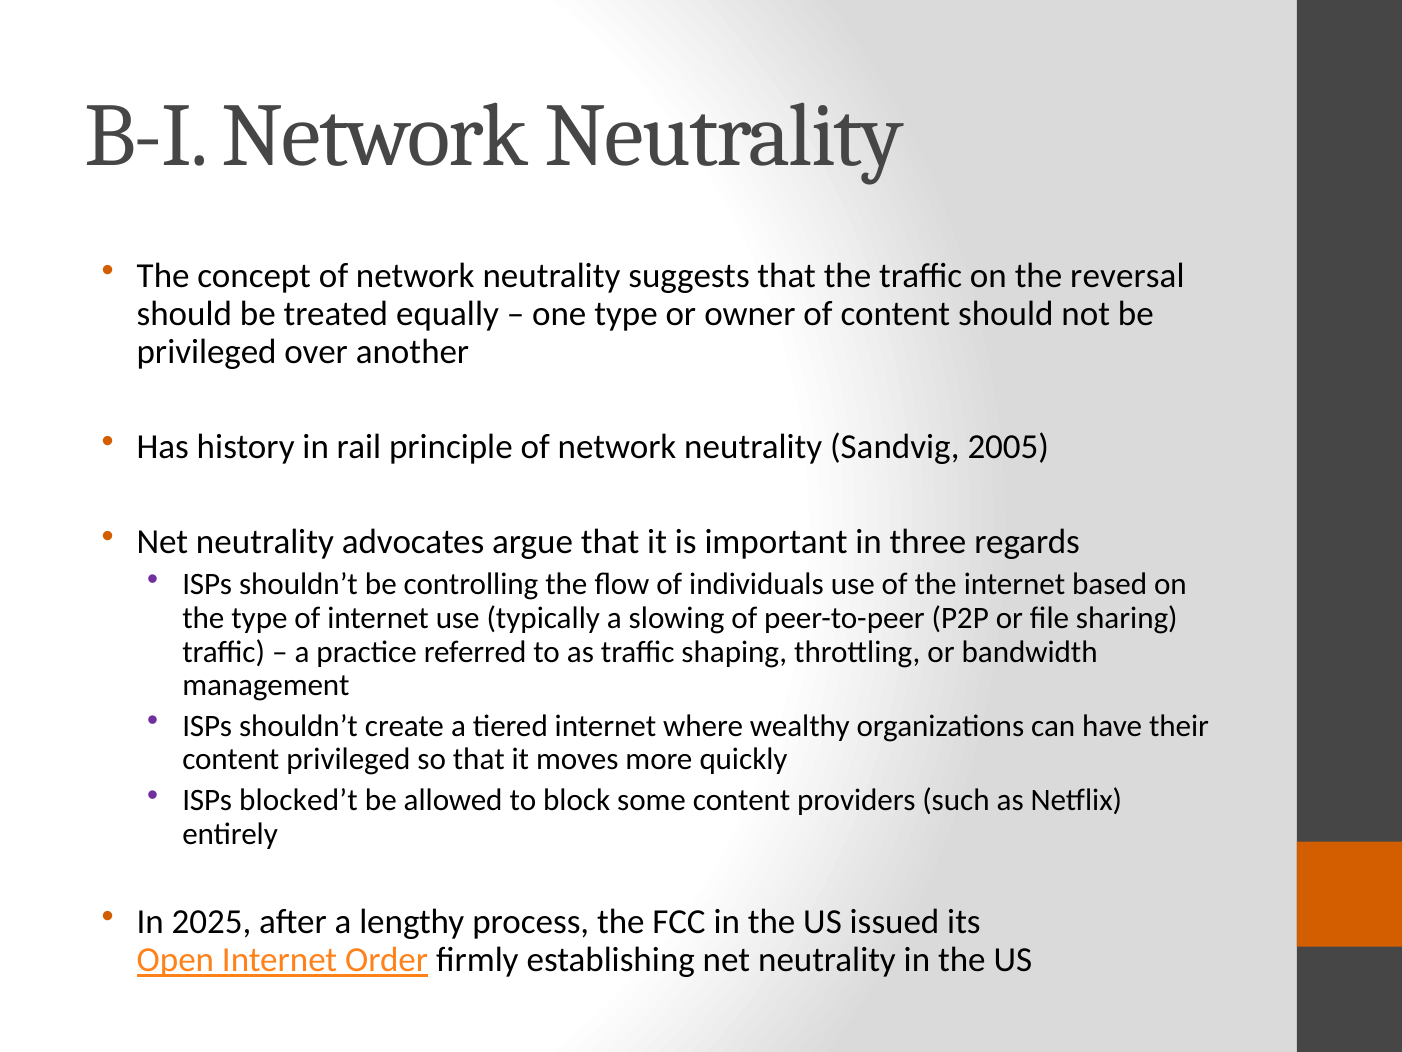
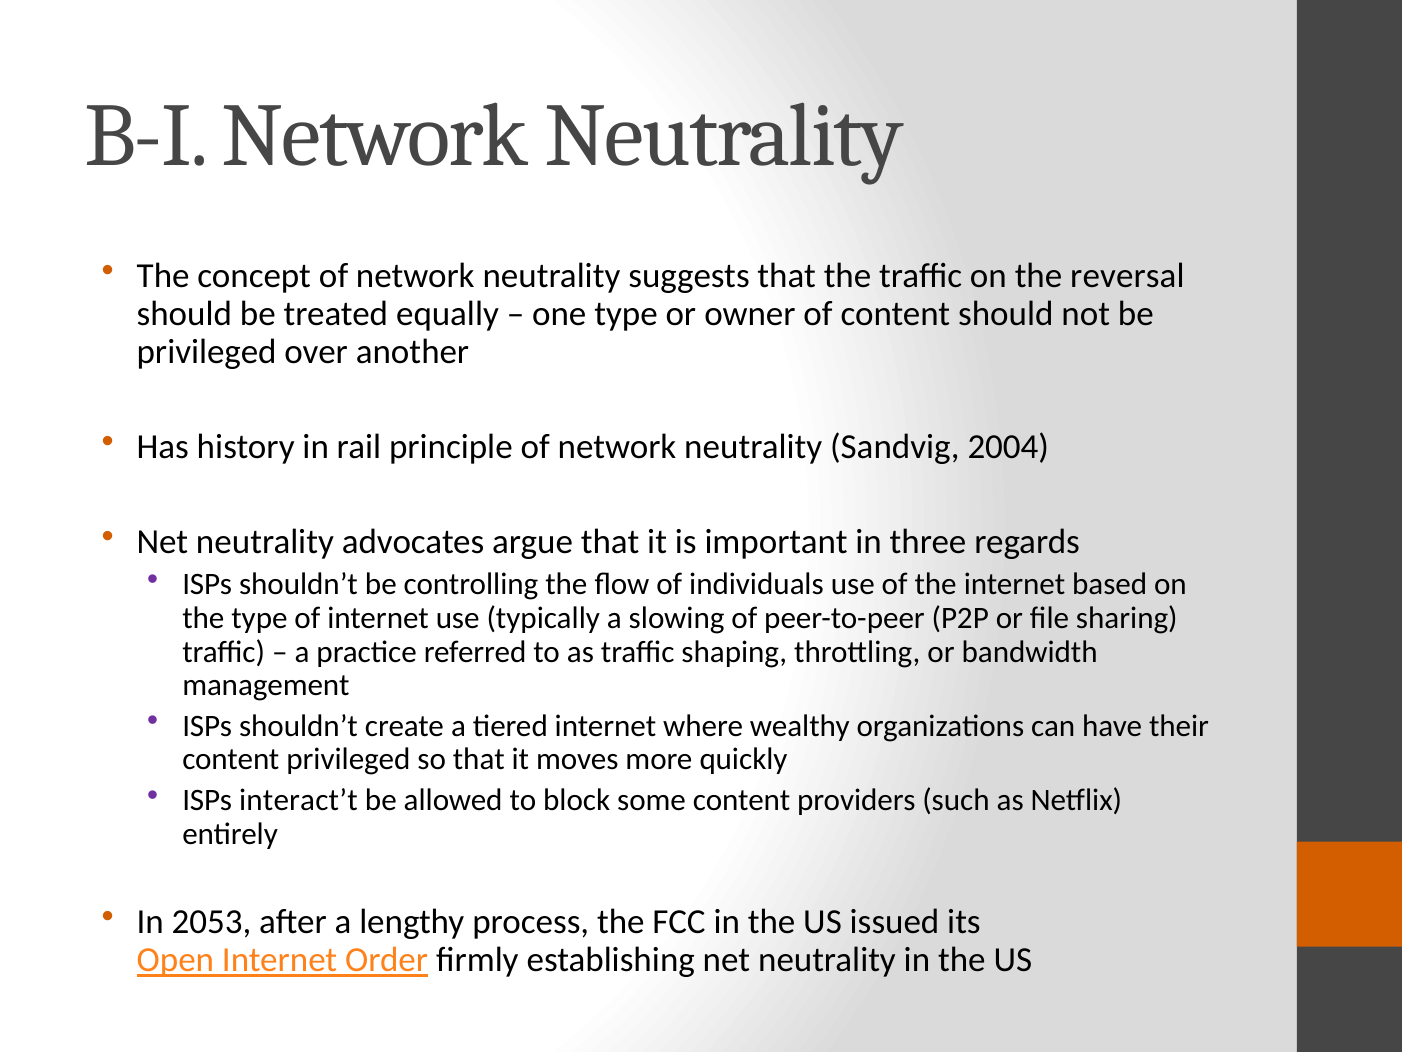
2005: 2005 -> 2004 (1008, 447)
blocked’t: blocked’t -> interact’t (298, 800)
2025: 2025 -> 2053 (212, 922)
